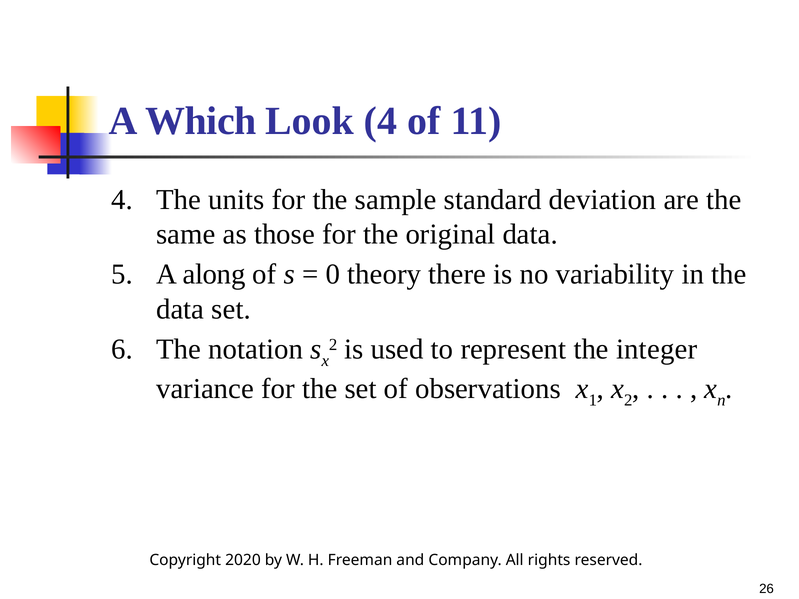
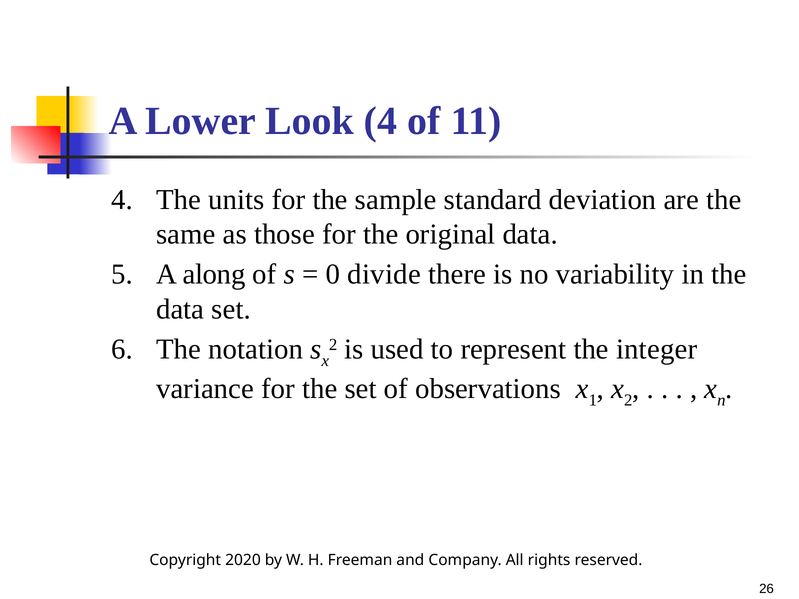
Which: Which -> Lower (201, 121)
theory: theory -> divide (384, 275)
